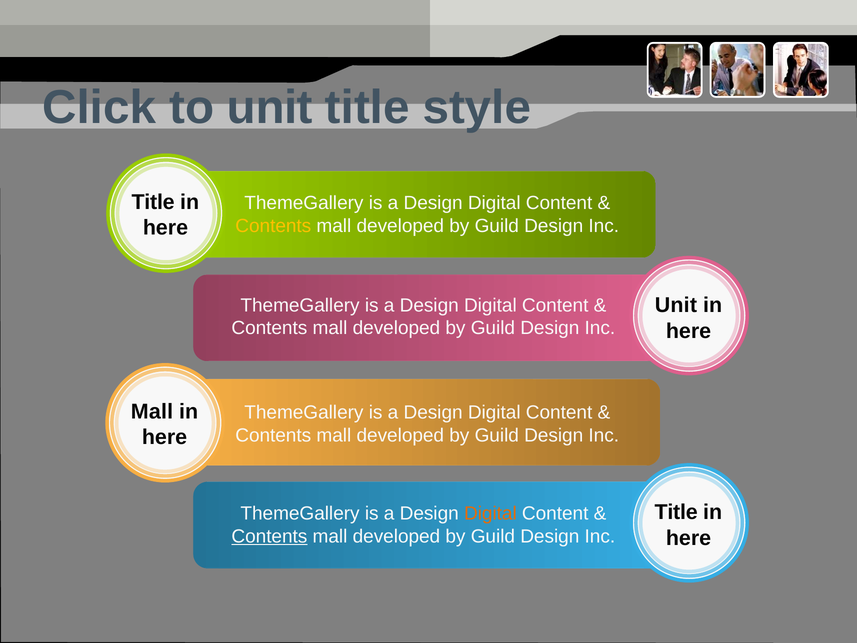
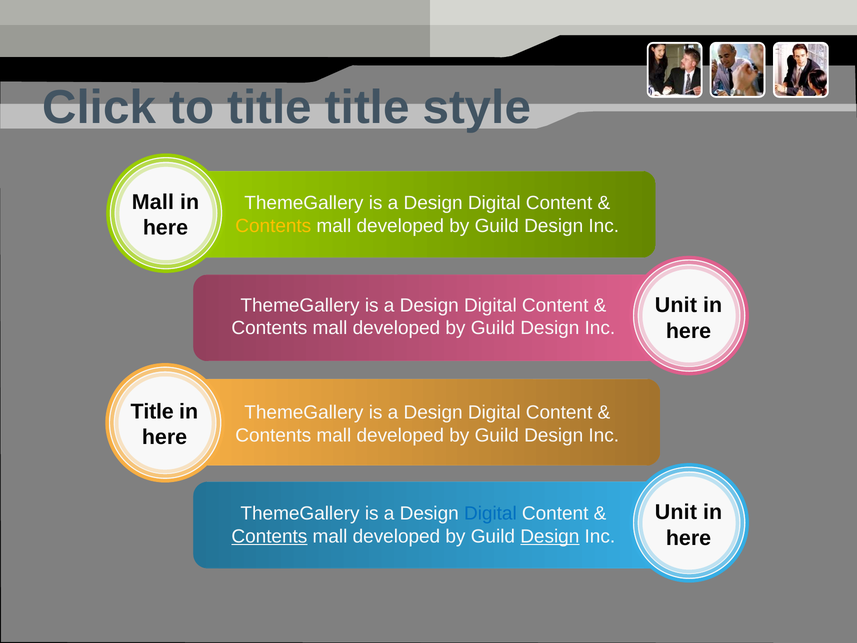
to unit: unit -> title (270, 107)
Title: Title -> Mall (153, 202)
Mall: Mall -> Title (152, 411)
Title: Title -> Unit (676, 512)
Digital colour: orange -> blue (490, 513)
Design underline: none -> present (550, 536)
